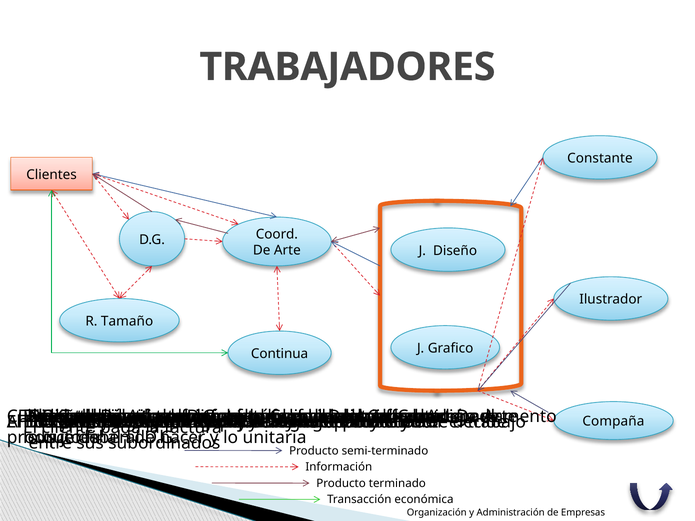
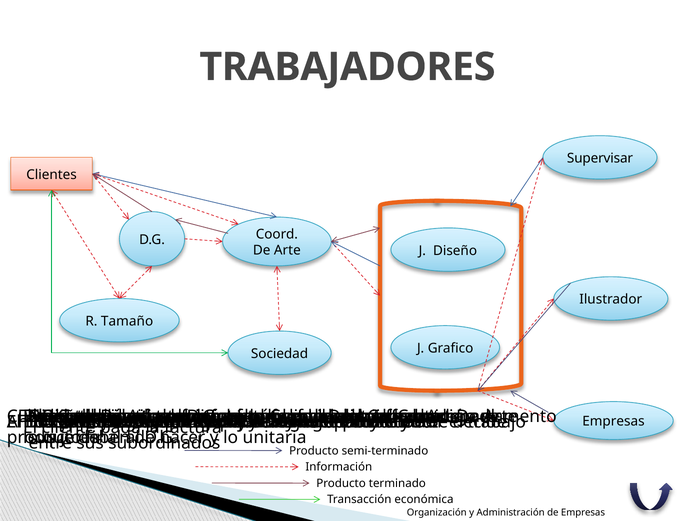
Constante: Constante -> Supervisar (600, 158)
Continua: Continua -> Sociedad (280, 354)
Compaña: Compaña -> Empresas (613, 422)
